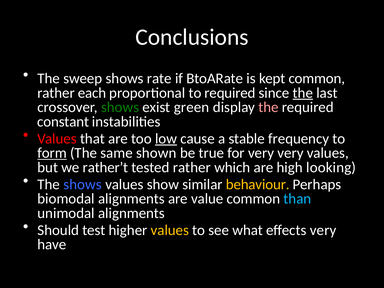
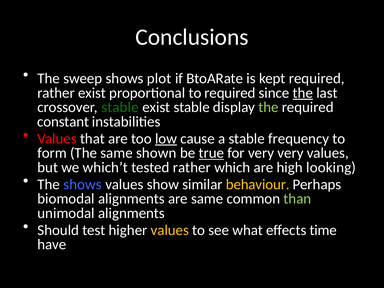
rate: rate -> plot (159, 79)
kept common: common -> required (317, 79)
rather each: each -> exist (92, 93)
crossover shows: shows -> stable (120, 107)
exist green: green -> stable (192, 107)
the colour: pink -> light green (268, 107)
form underline: present -> none (52, 153)
true underline: none -> present (211, 153)
rather’t: rather’t -> which’t (105, 167)
are value: value -> same (207, 199)
than colour: light blue -> light green (297, 199)
effects very: very -> time (323, 230)
